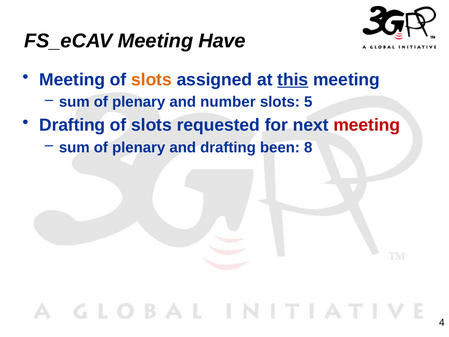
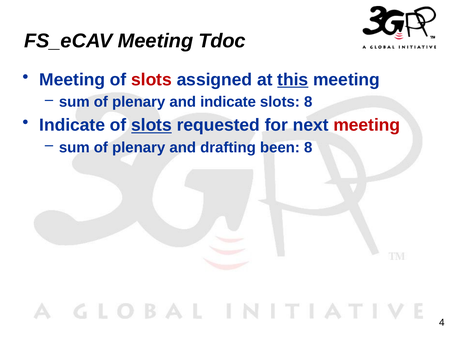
Have: Have -> Tdoc (222, 41)
slots colour: orange -> red (152, 80)
and number: number -> indicate (228, 102)
slots 5: 5 -> 8 (308, 102)
Drafting: Drafting -> Indicate (72, 125)
slots underline: none -> present (152, 125)
